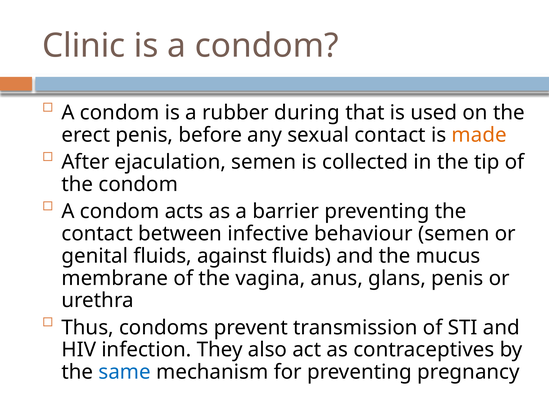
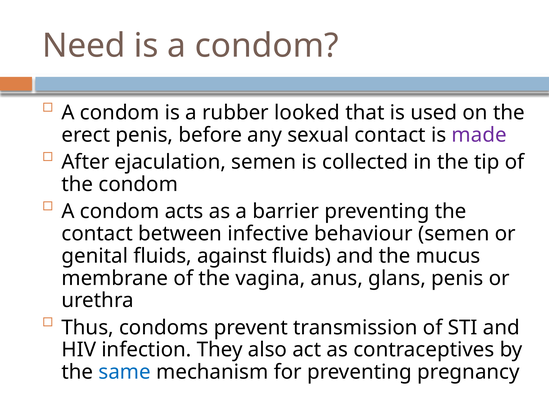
Clinic: Clinic -> Need (84, 46)
during: during -> looked (307, 113)
made colour: orange -> purple (479, 135)
